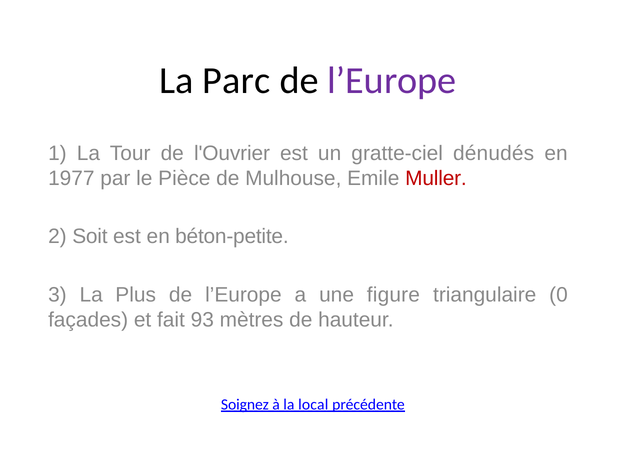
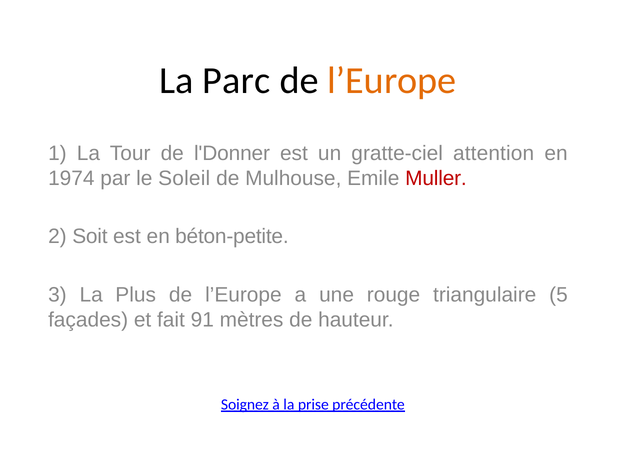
l’Europe colour: purple -> orange (392, 81)
l'Ouvrier: l'Ouvrier -> l'Donner (232, 153)
dénudés: dénudés -> attention (494, 153)
1977: 1977 -> 1974 (71, 178)
Pièce: Pièce -> Soleil (184, 178)
figure: figure -> rouge (394, 295)
0: 0 -> 5 (559, 295)
93: 93 -> 91 (202, 320)
local: local -> prise (313, 405)
